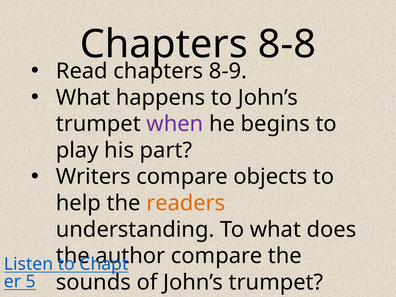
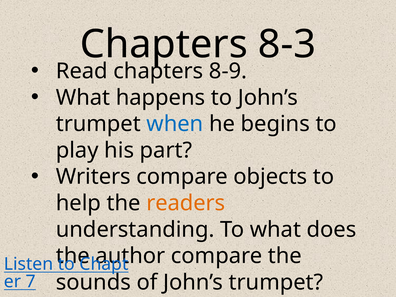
8-8: 8-8 -> 8-3 (287, 44)
when colour: purple -> blue (175, 124)
5: 5 -> 7 (31, 282)
